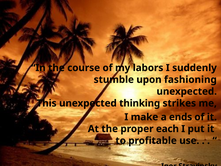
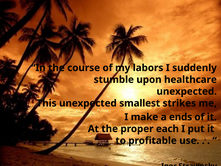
fashioning: fashioning -> healthcare (190, 80)
thinking: thinking -> smallest (140, 103)
